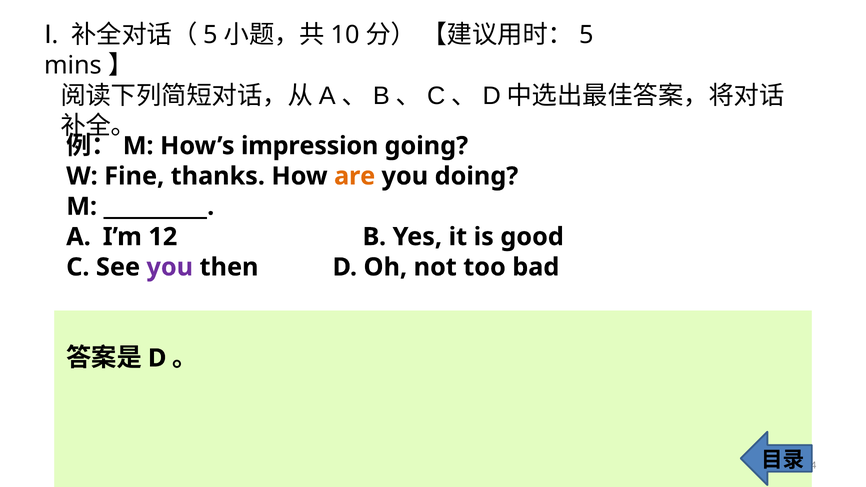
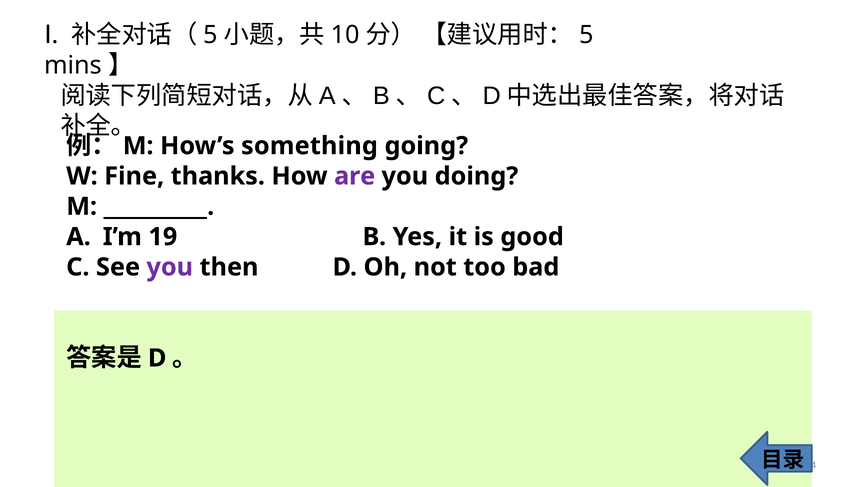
impression: impression -> something (309, 146)
are colour: orange -> purple (355, 176)
12: 12 -> 19 (163, 237)
